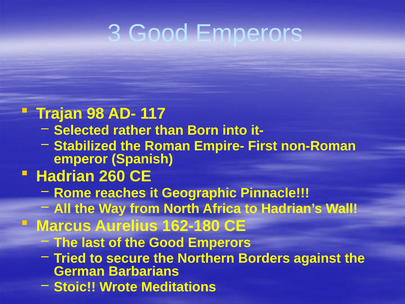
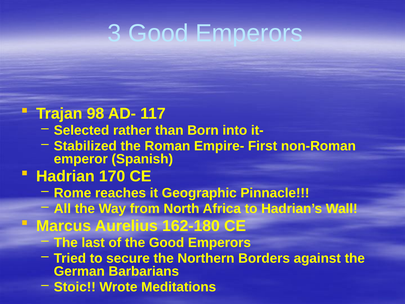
260: 260 -> 170 (112, 176)
